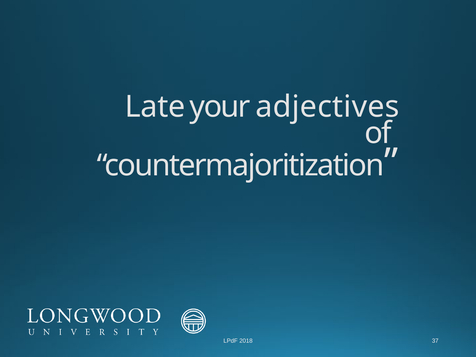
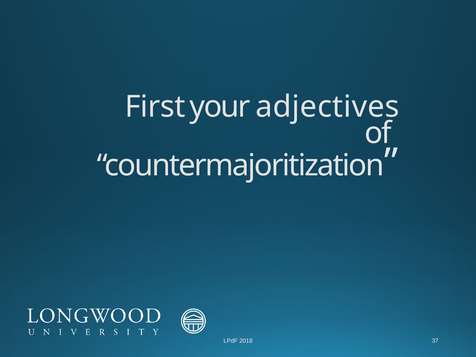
Late: Late -> First (155, 107)
